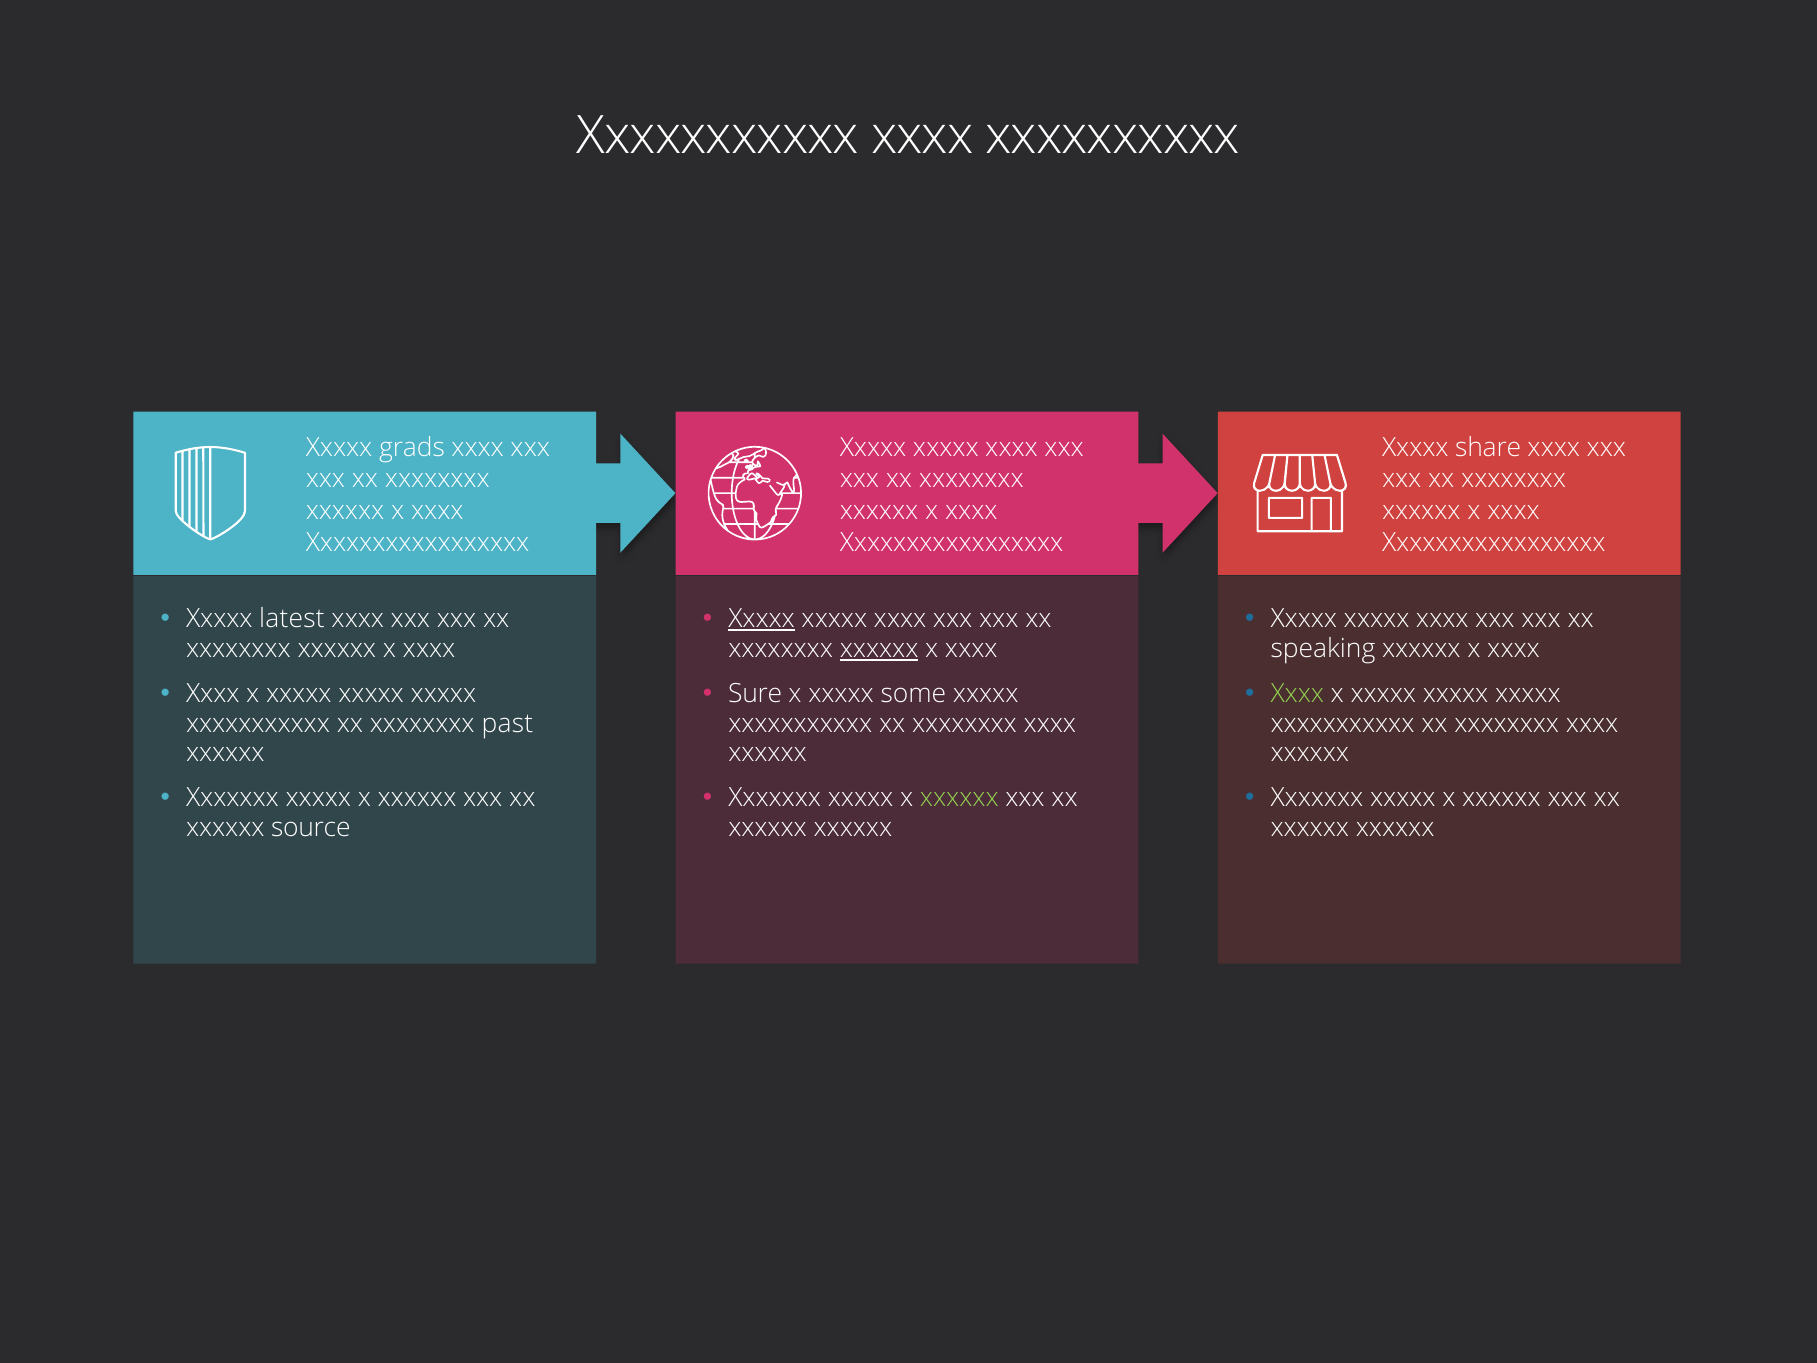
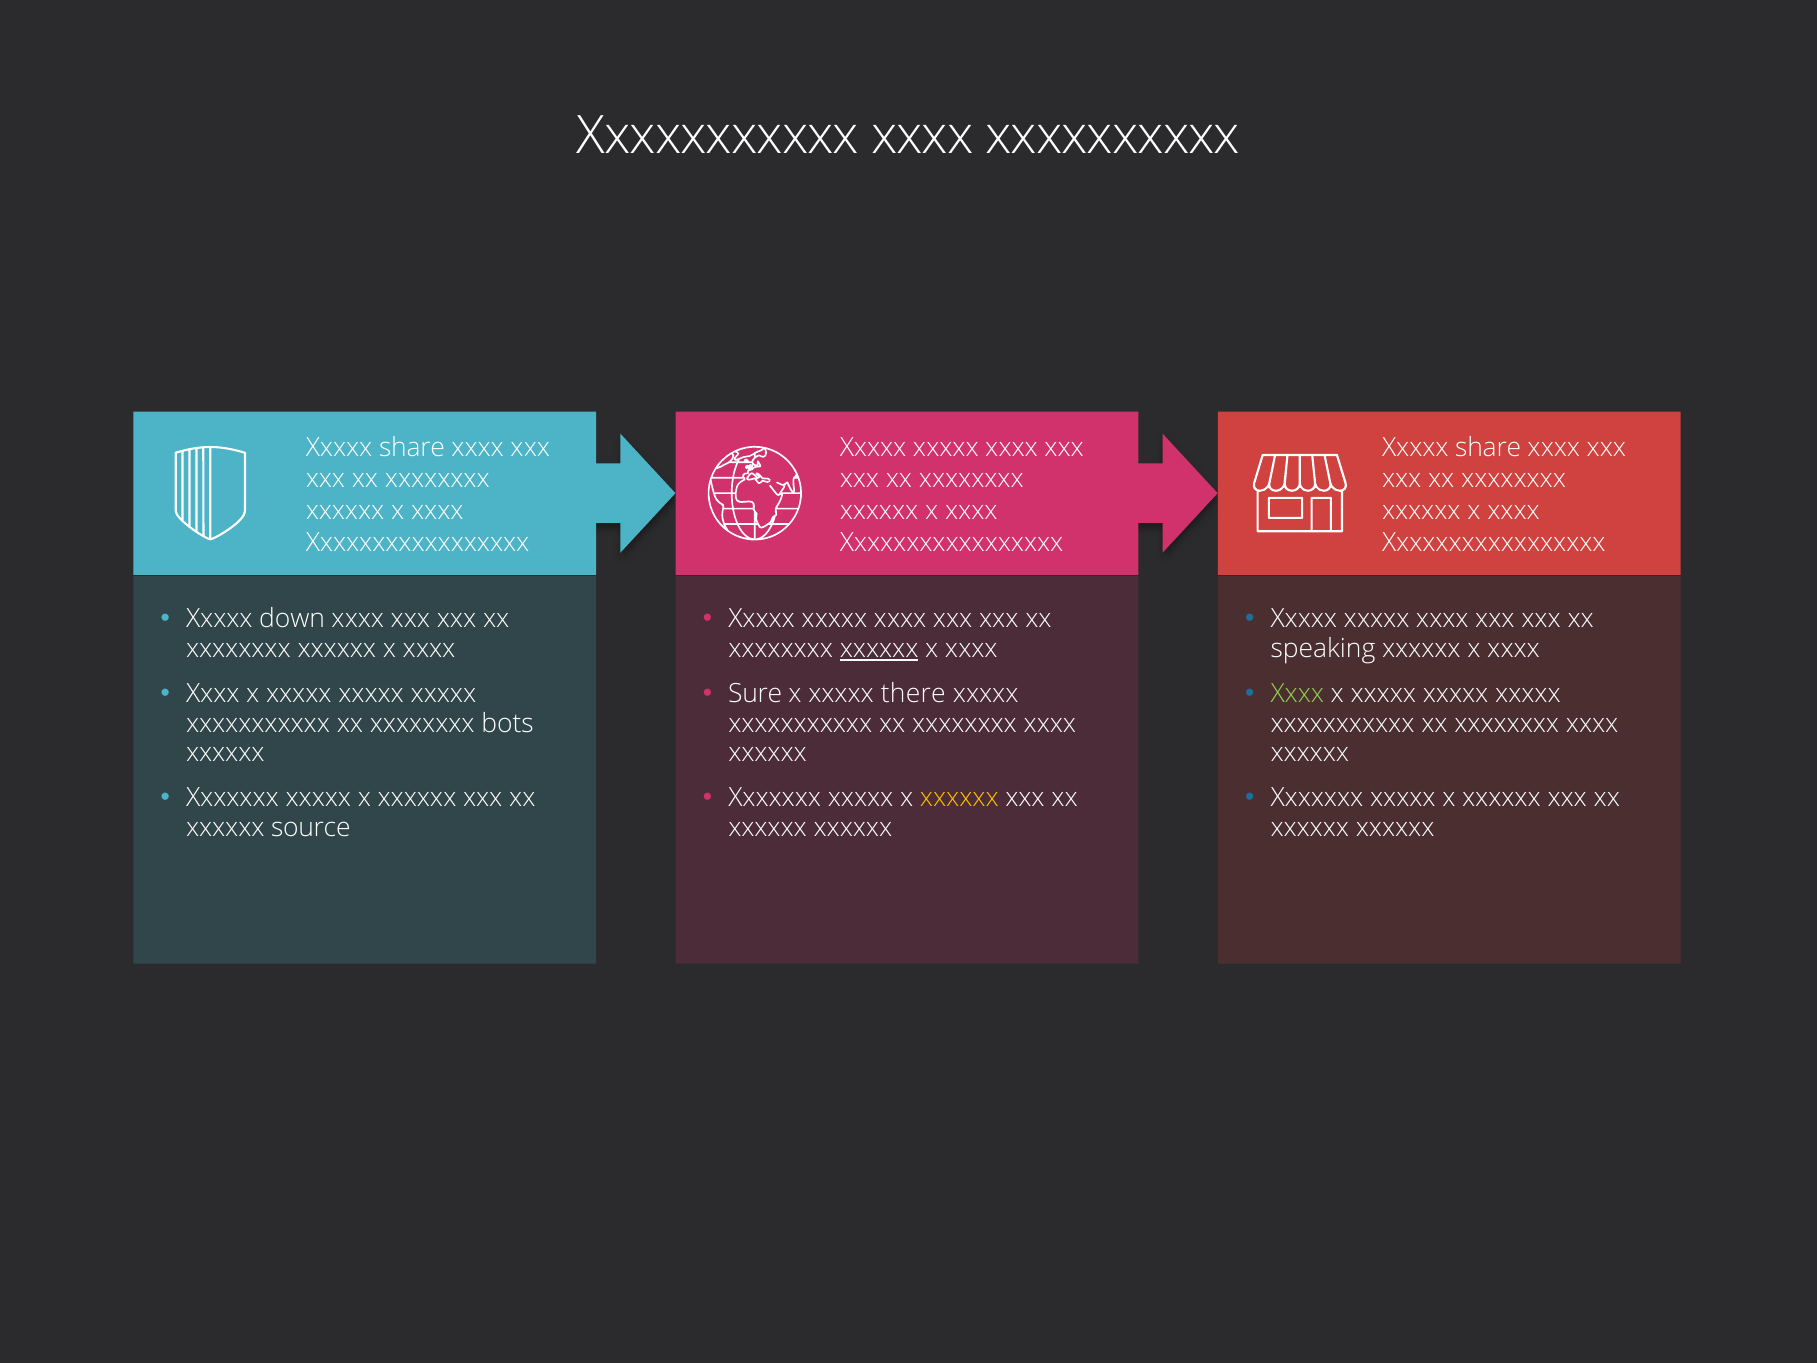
grads: grads -> share (412, 447)
latest: latest -> down (292, 618)
Xxxxx underline: present -> none (762, 618)
some: some -> there (913, 693)
past: past -> bots (508, 723)
xxxxxx colour: light green -> yellow (959, 798)
